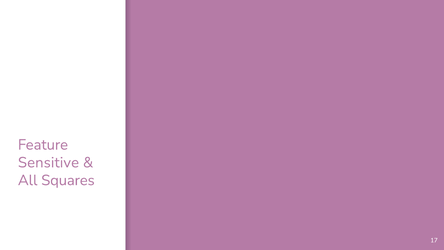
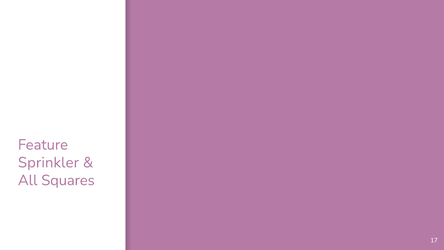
Sensitive: Sensitive -> Sprinkler (48, 162)
